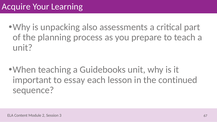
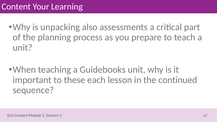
Acquire: Acquire -> Content (16, 7)
essay: essay -> these (75, 80)
